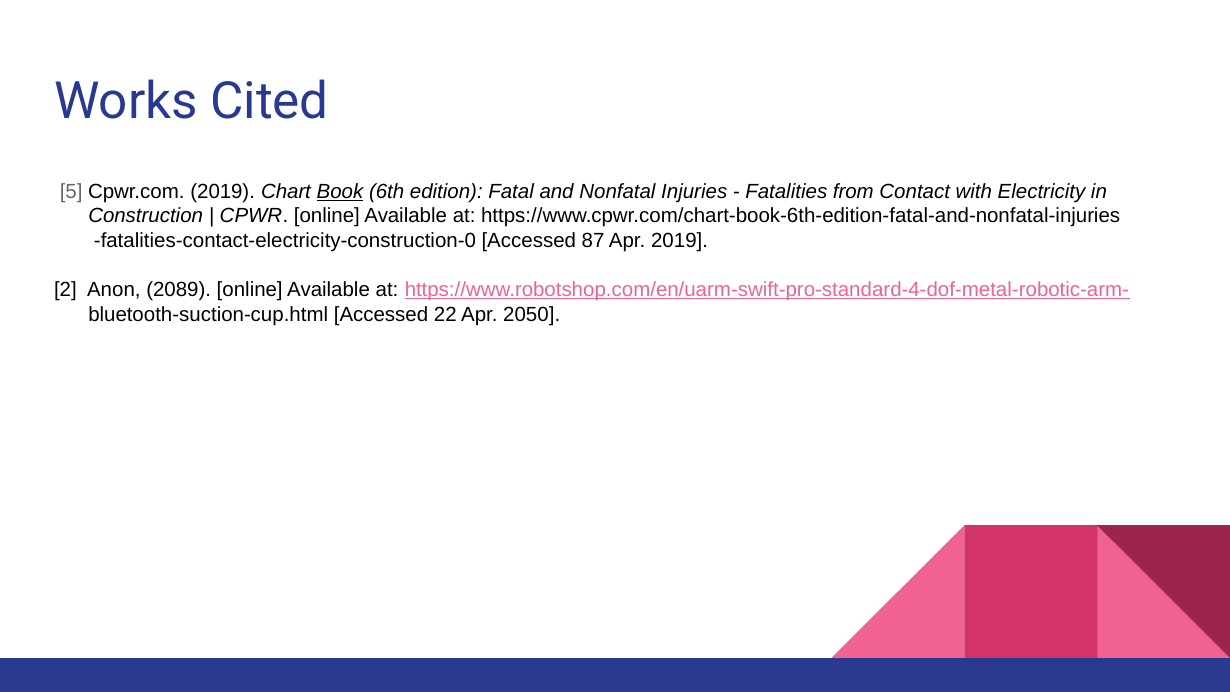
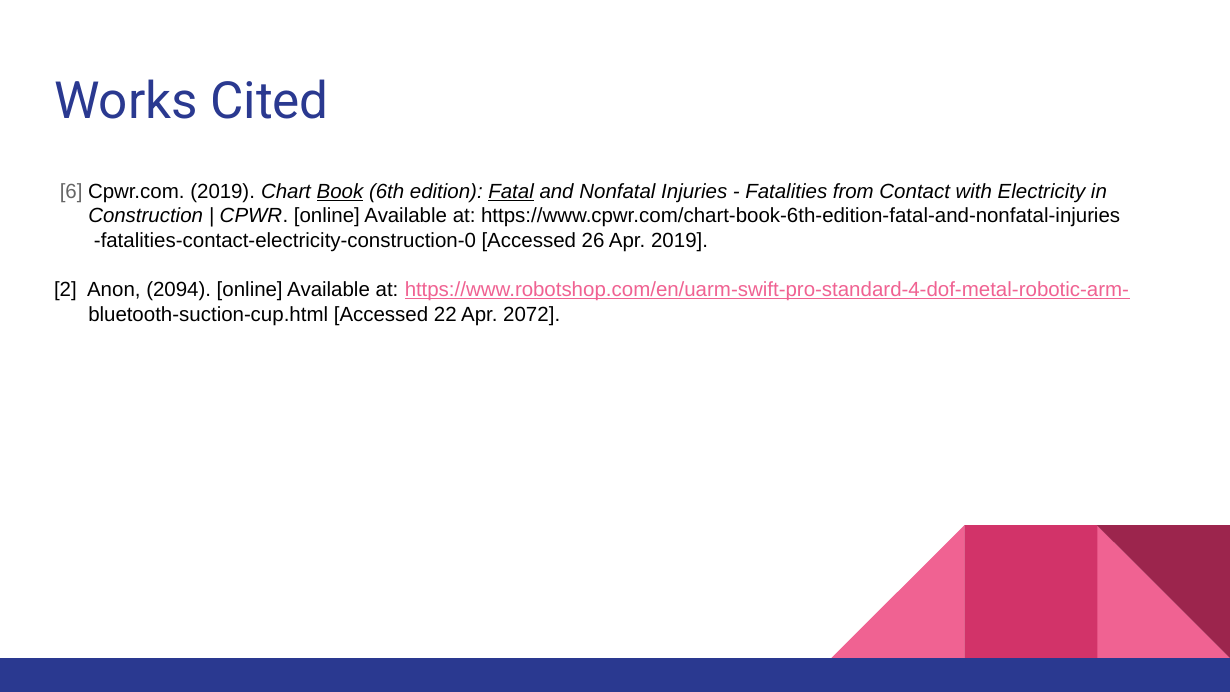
5: 5 -> 6 (71, 191)
Fatal underline: none -> present (511, 191)
87: 87 -> 26 (593, 241)
2089: 2089 -> 2094 (179, 290)
2050: 2050 -> 2072 (532, 314)
